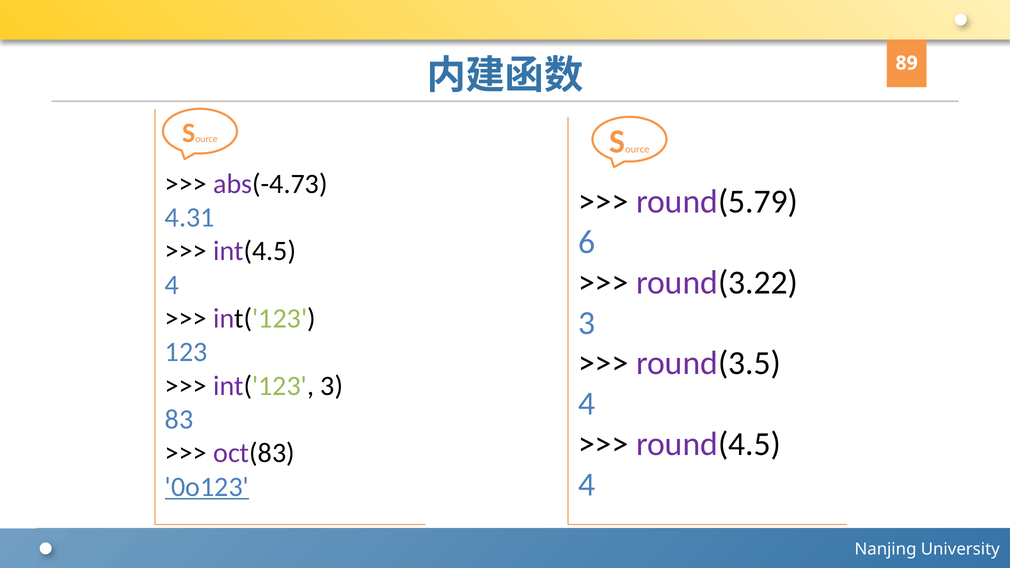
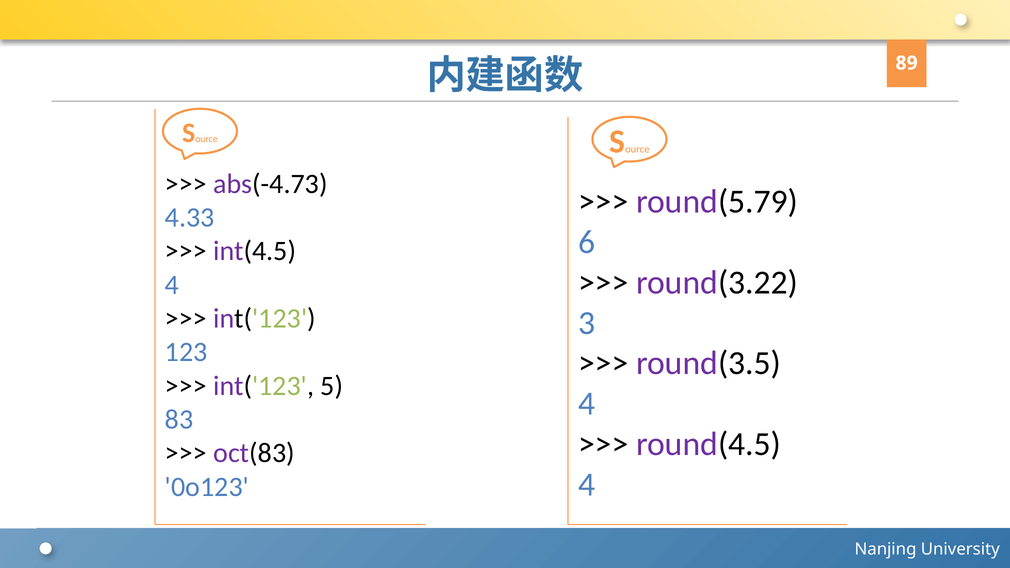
4.31: 4.31 -> 4.33 (190, 218)
int('123 3: 3 -> 5 (332, 386)
0o123 underline: present -> none (207, 487)
